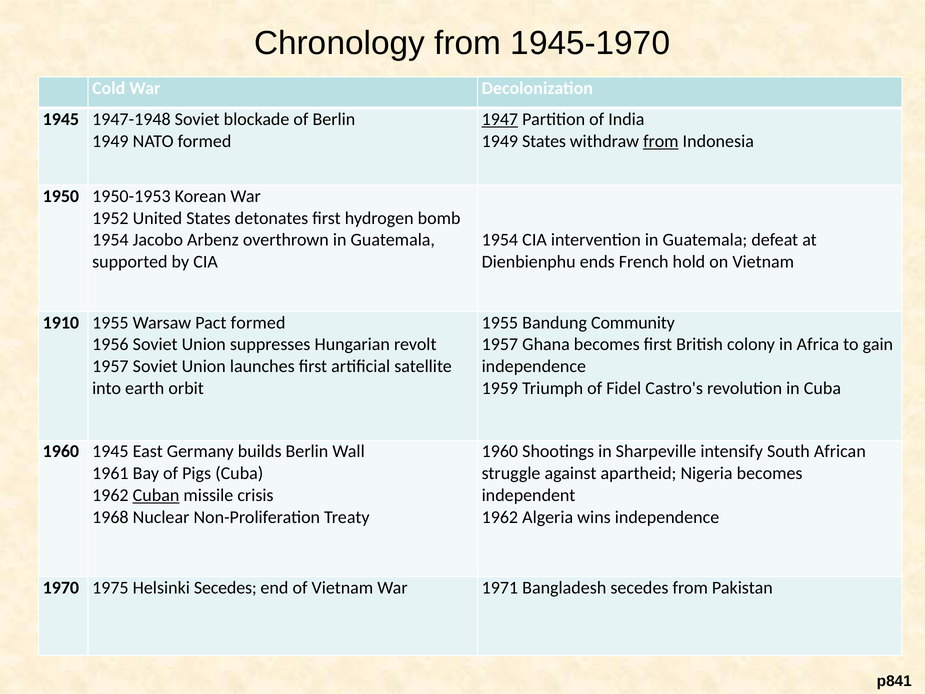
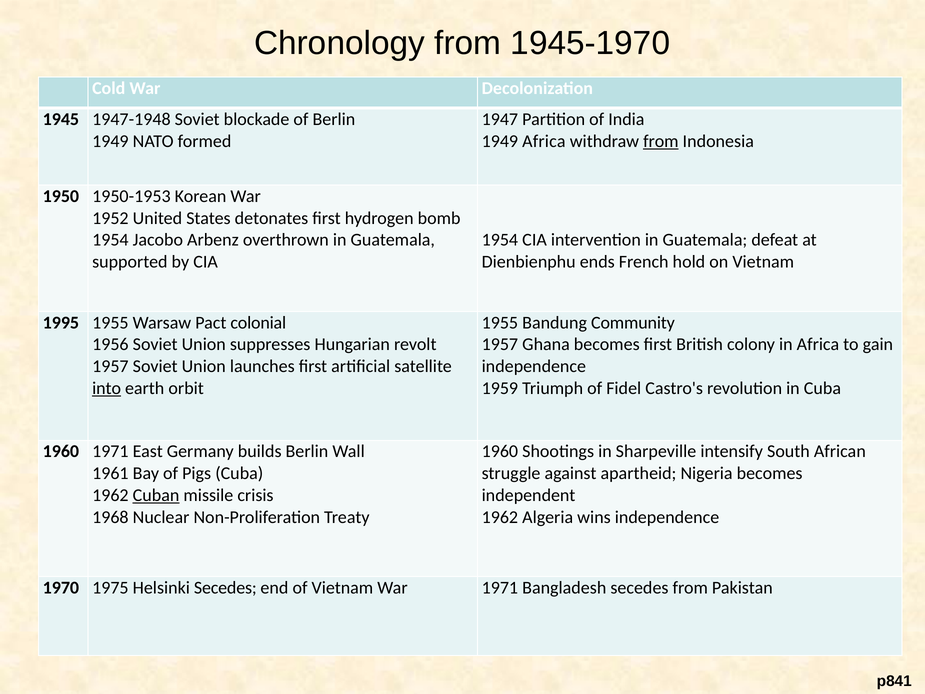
1947 underline: present -> none (500, 119)
1949 States: States -> Africa (544, 141)
1910: 1910 -> 1995 (61, 322)
Pact formed: formed -> colonial (258, 322)
into underline: none -> present (107, 388)
1960 1945: 1945 -> 1971 (110, 451)
